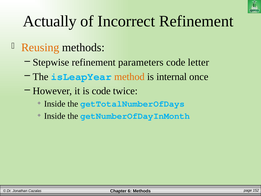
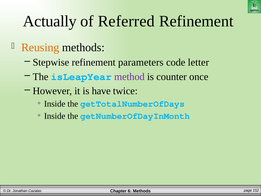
Incorrect: Incorrect -> Referred (126, 21)
method colour: orange -> purple (129, 77)
internal: internal -> counter (172, 77)
is code: code -> have (101, 91)
